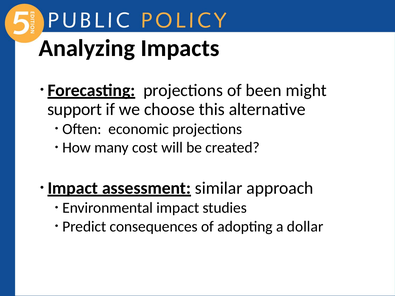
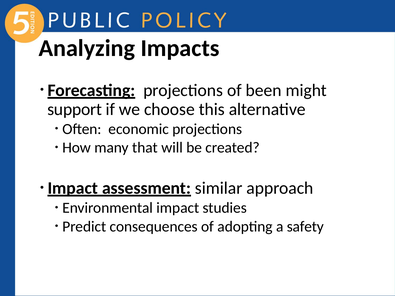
cost: cost -> that (145, 148)
dollar: dollar -> safety (305, 227)
